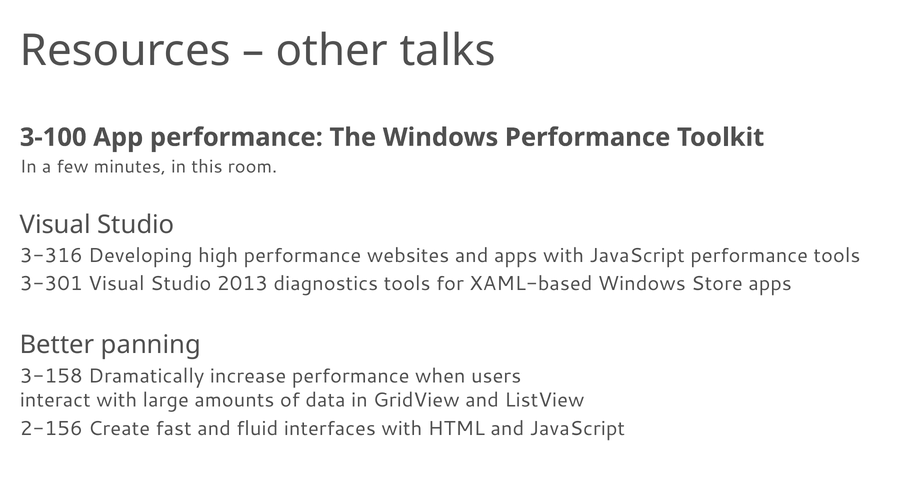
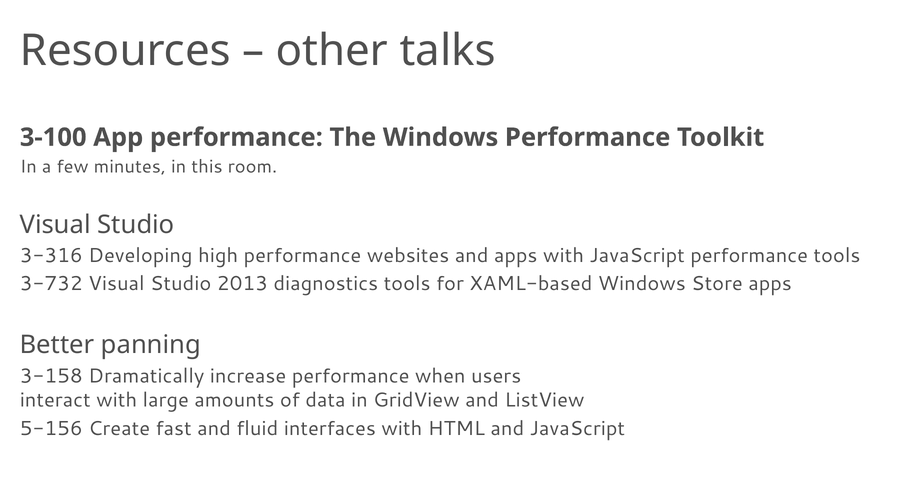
3-301: 3-301 -> 3-732 (51, 284)
2-156: 2-156 -> 5-156 (51, 429)
